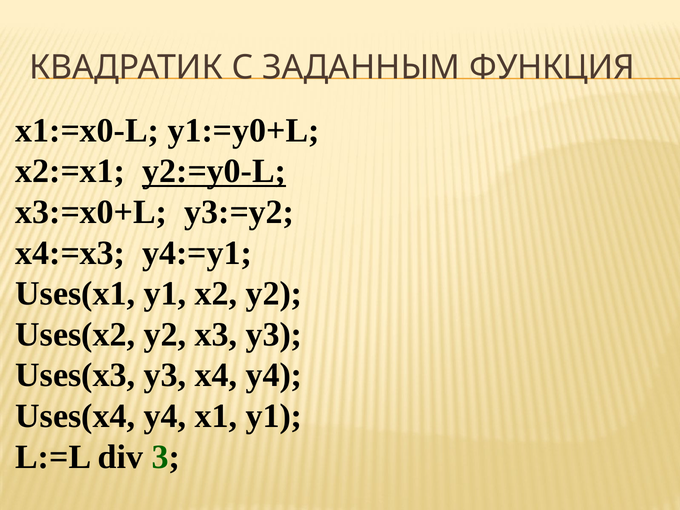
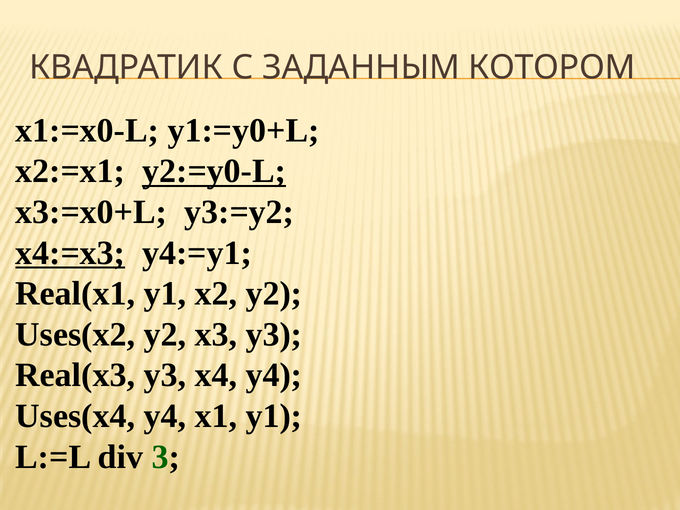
ФУНКЦИЯ: ФУНКЦИЯ -> КОТОРОМ (552, 68)
x4:=x3 underline: none -> present (70, 253)
Uses(x1: Uses(x1 -> Real(x1 (75, 294)
Uses(x3: Uses(x3 -> Real(x3 (75, 375)
